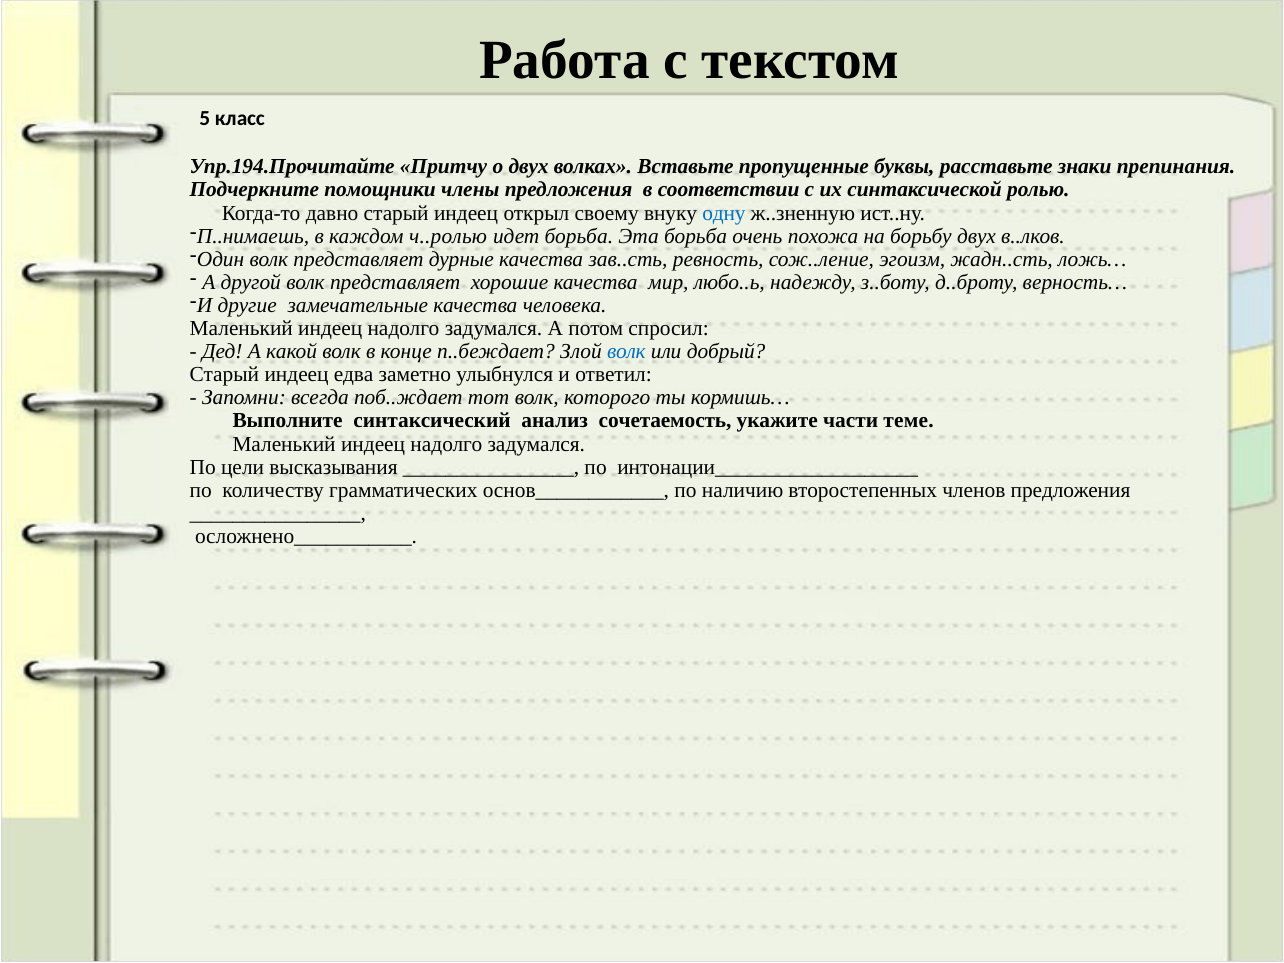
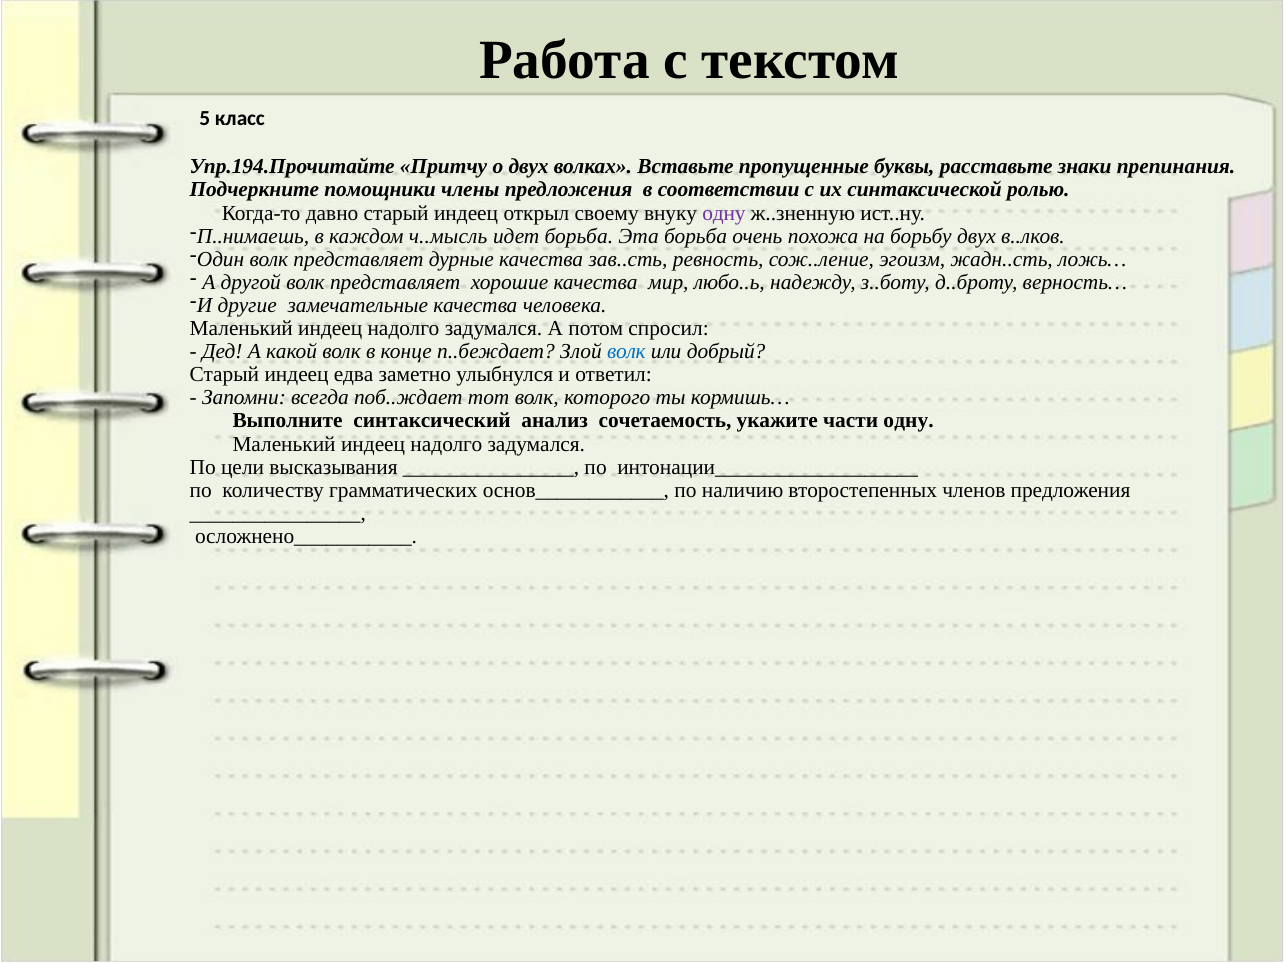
одну colour: blue -> purple (724, 213)
ч..ролью: ч..ролью -> ч..мысль (448, 236)
части теме: теме -> одну (909, 421)
